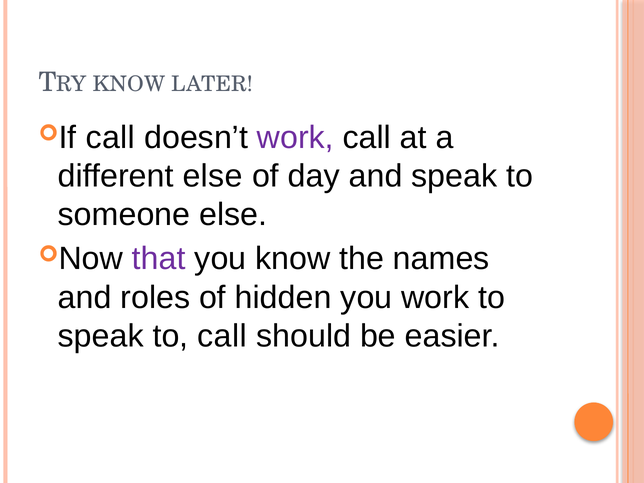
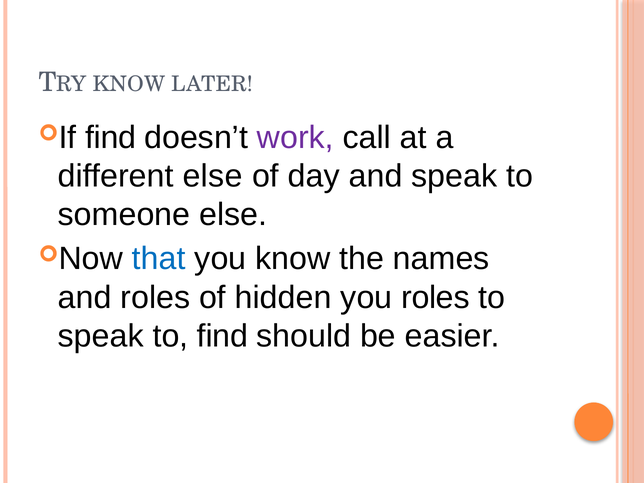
If call: call -> find (111, 137)
that colour: purple -> blue (159, 259)
you work: work -> roles (435, 297)
to call: call -> find (222, 336)
